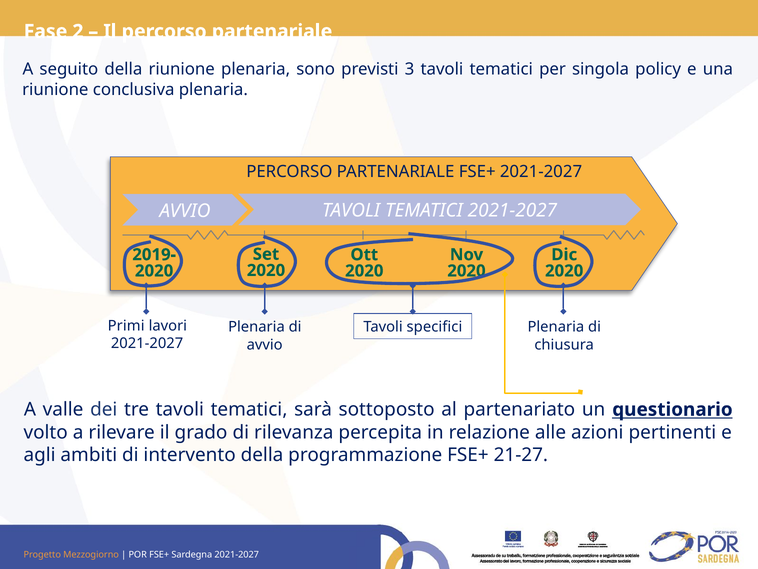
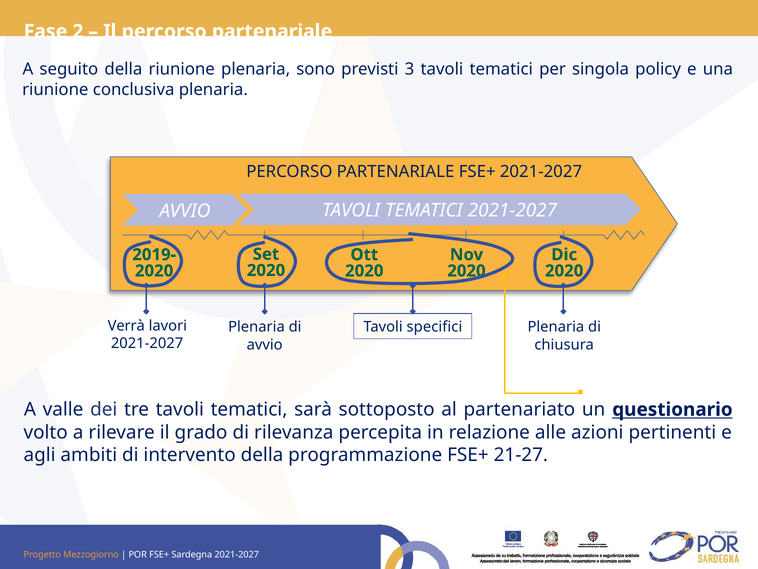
Primi: Primi -> Verrà (126, 326)
